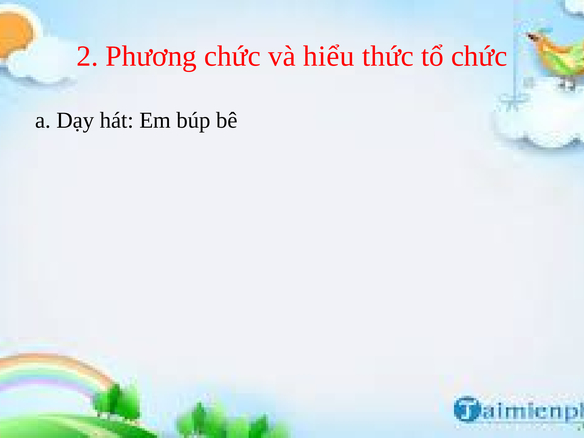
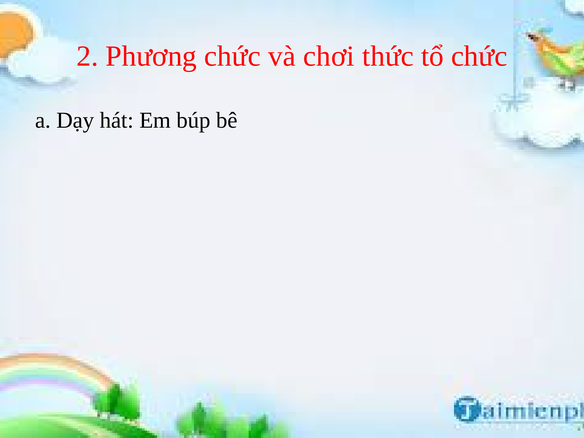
hiểu: hiểu -> chơi (329, 56)
